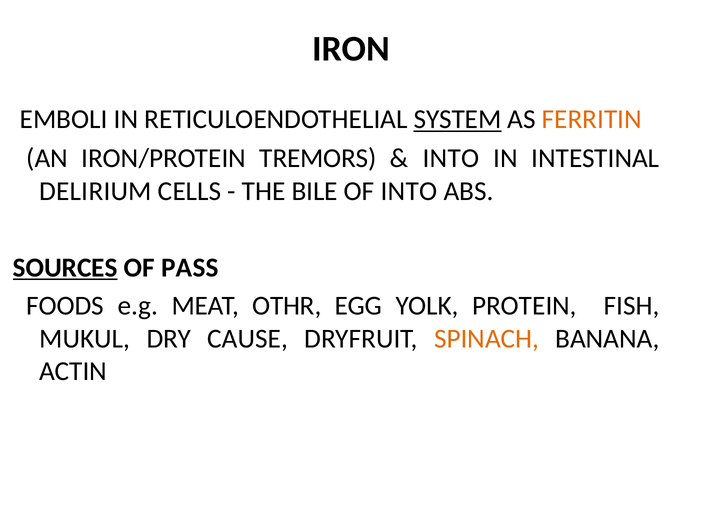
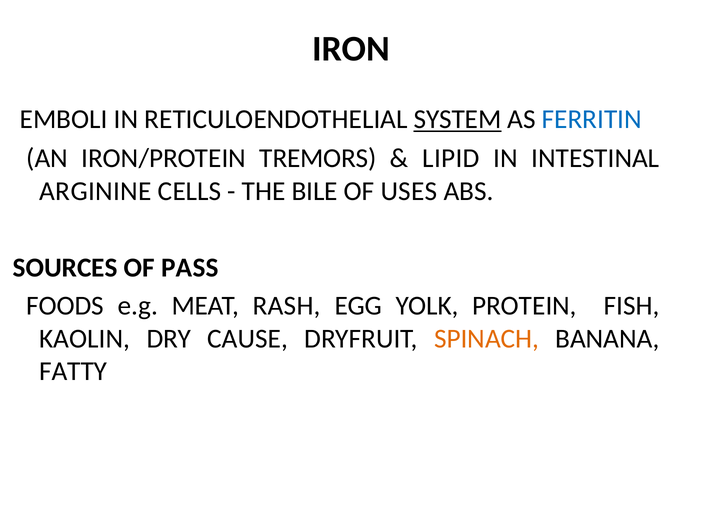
FERRITIN colour: orange -> blue (592, 119)
INTO: INTO -> LIPID (451, 158)
DELIRIUM: DELIRIUM -> ARGININE (95, 191)
OF INTO: INTO -> USES (409, 191)
SOURCES underline: present -> none (65, 267)
OTHR: OTHR -> RASH (287, 306)
MUKUL: MUKUL -> KAOLIN (85, 338)
ACTIN: ACTIN -> FATTY (73, 371)
